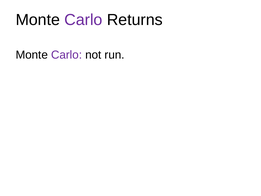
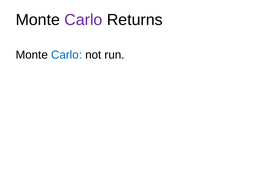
Carlo colour: purple -> blue (67, 55)
